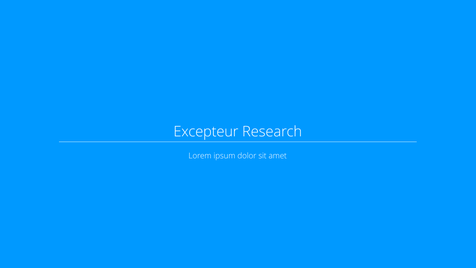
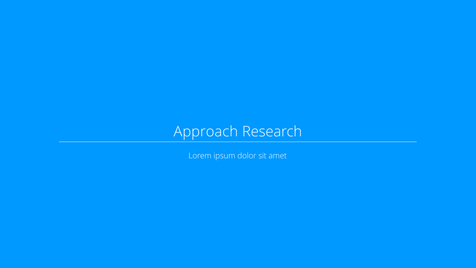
Excepteur: Excepteur -> Approach (206, 131)
